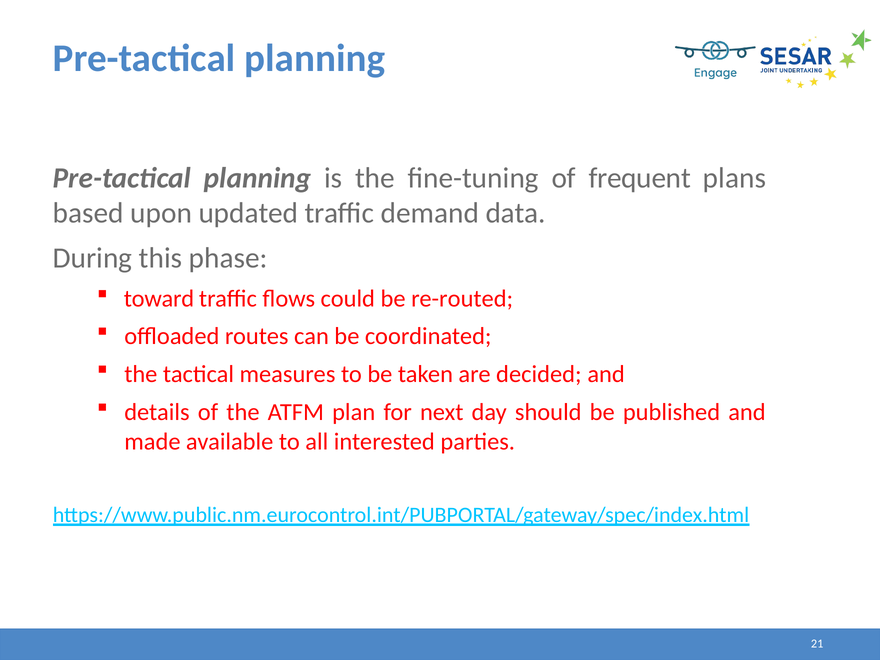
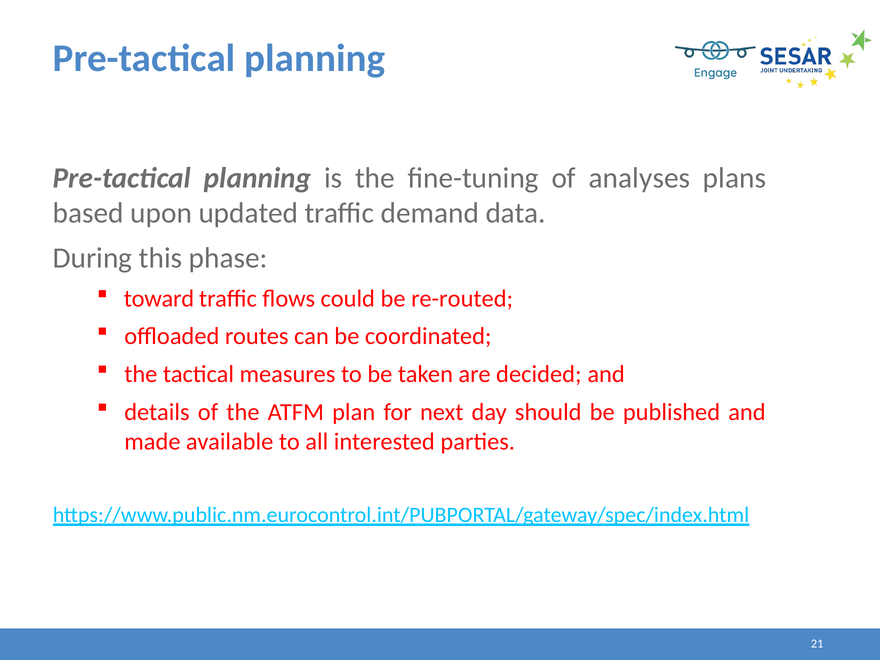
frequent: frequent -> analyses (639, 178)
